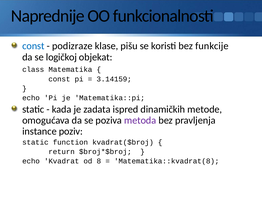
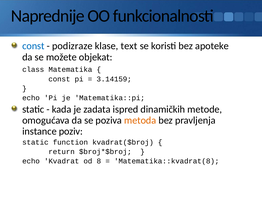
pišu: pišu -> text (129, 46)
funkcije: funkcije -> apoteke (212, 46)
logičkoj: logičkoj -> možete (61, 57)
metoda colour: purple -> orange (140, 120)
